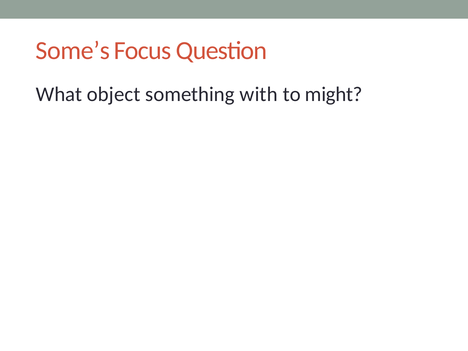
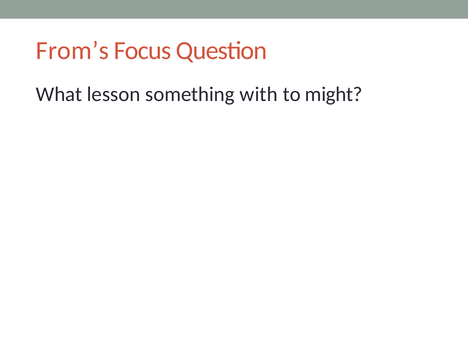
Some’s: Some’s -> From’s (72, 51)
object: object -> lesson (114, 94)
